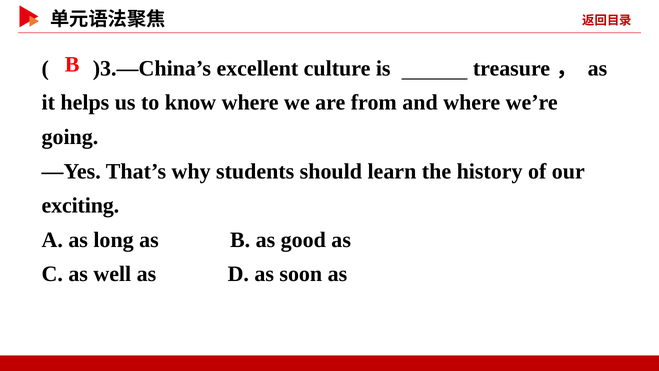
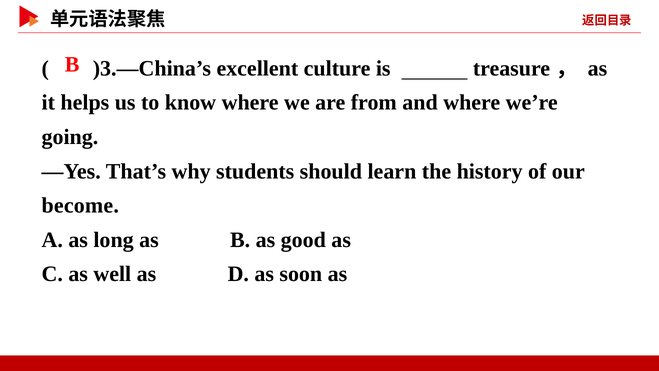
exciting: exciting -> become (80, 205)
